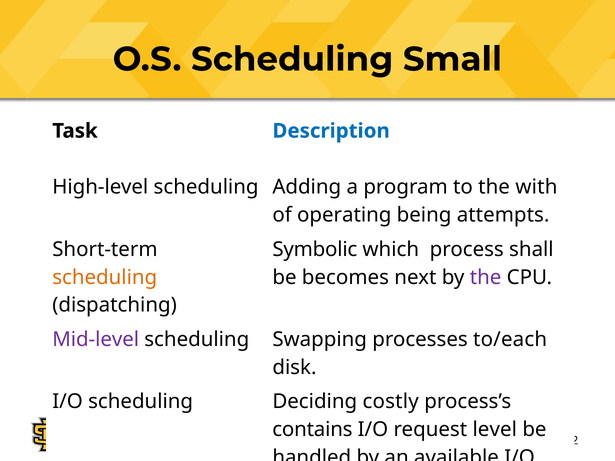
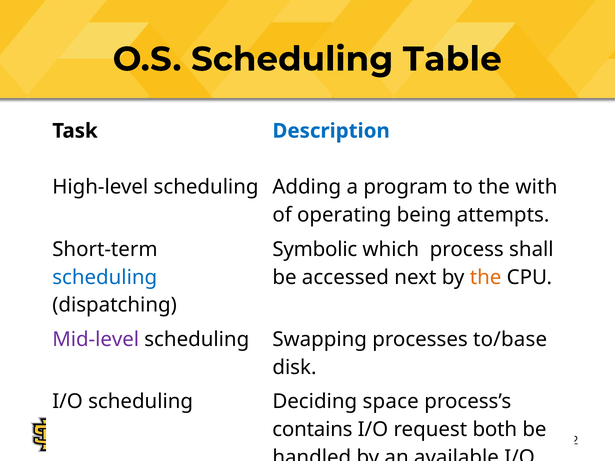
Small: Small -> Table (452, 59)
scheduling colour: orange -> blue (105, 277)
becomes: becomes -> accessed (345, 277)
the colour: purple -> orange (486, 277)
to/each: to/each -> to/base (510, 340)
costly: costly -> space (391, 402)
level: level -> both (495, 430)
